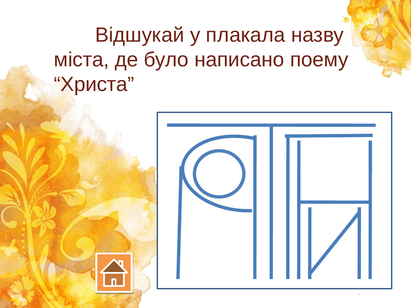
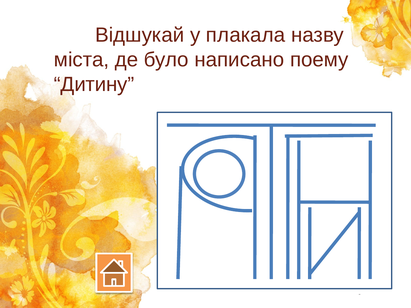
Христа: Христа -> Дитину (94, 84)
